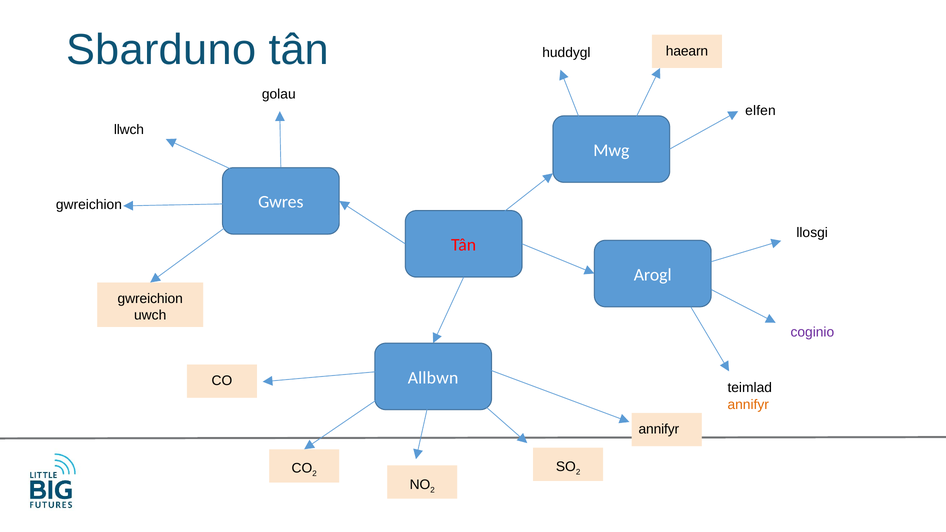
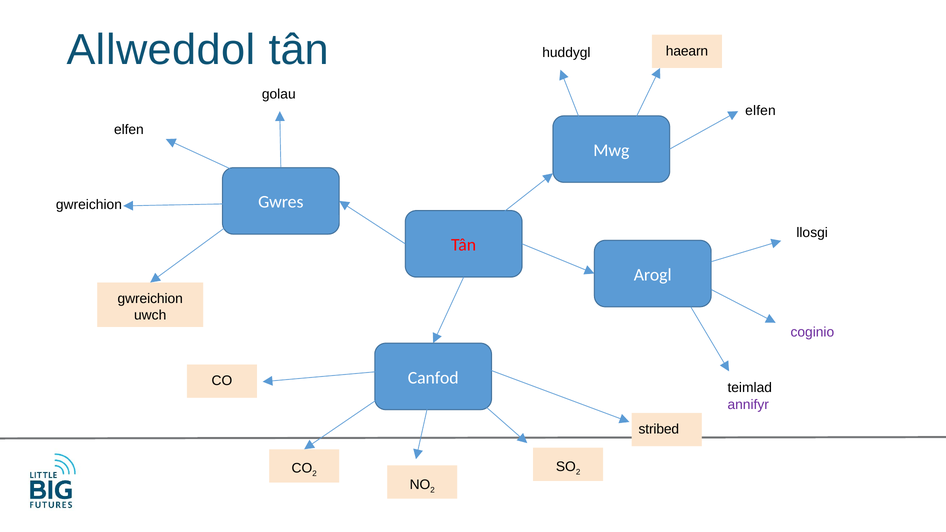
Sbarduno: Sbarduno -> Allweddol (161, 50)
llwch: llwch -> elfen (129, 130)
Allbwn: Allbwn -> Canfod (433, 378)
annifyr colour: orange -> purple (748, 405)
annifyr: annifyr -> stribed (659, 429)
